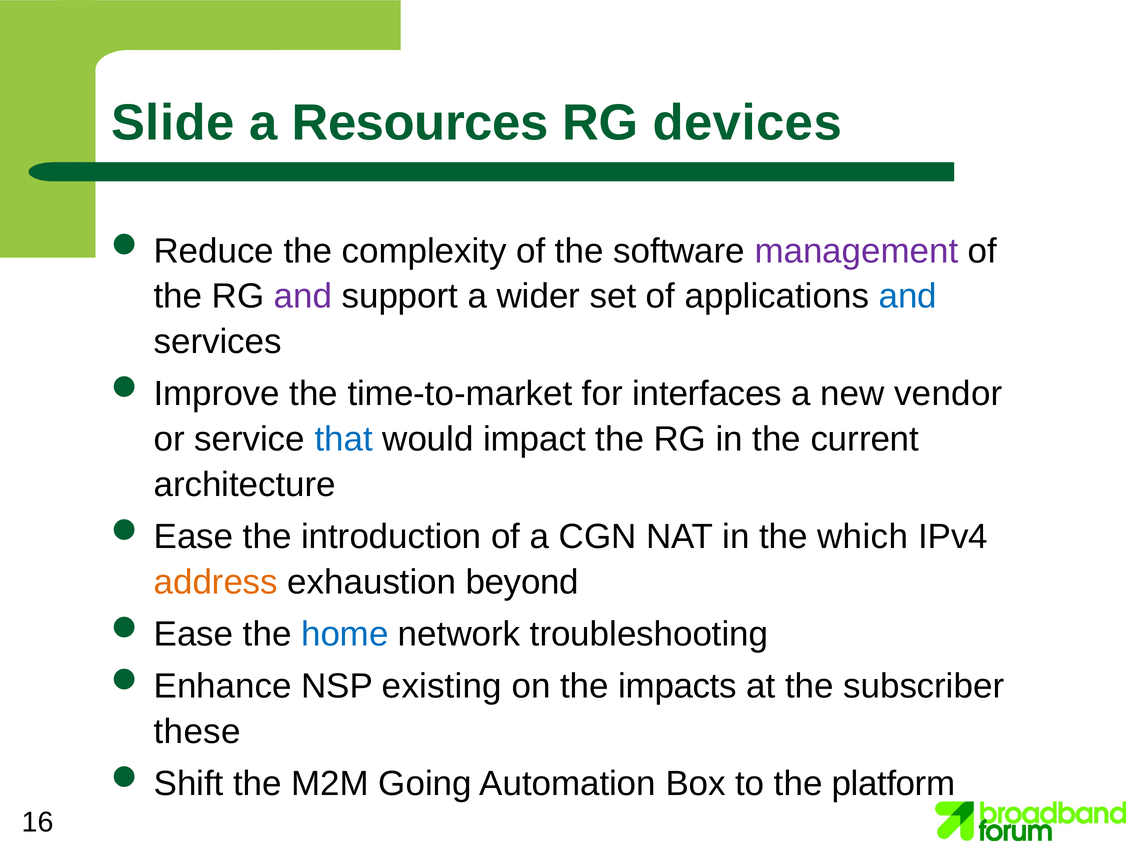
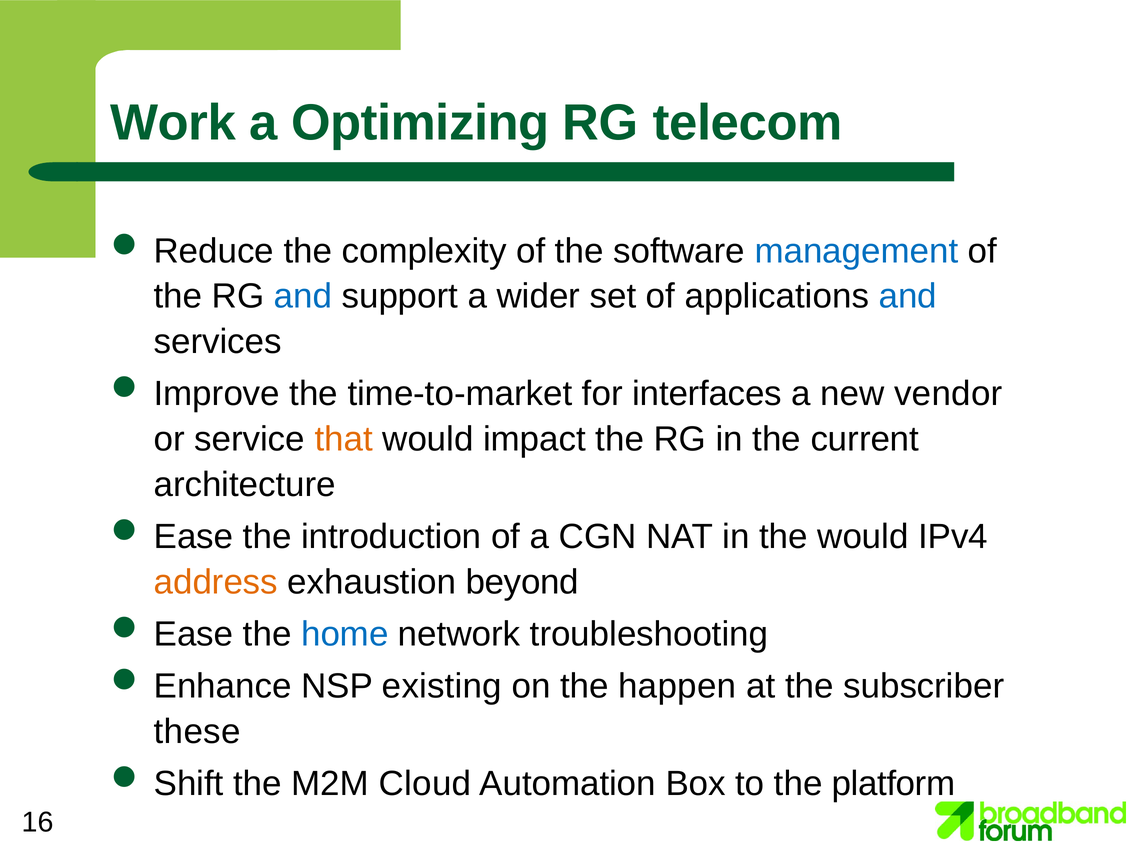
Slide: Slide -> Work (173, 123)
Resources: Resources -> Optimizing (420, 123)
devices: devices -> telecom (748, 123)
management colour: purple -> blue (856, 251)
and colour: purple -> blue (303, 296)
that colour: blue -> orange (344, 439)
the which: which -> would (863, 537)
impacts: impacts -> happen (677, 686)
Going: Going -> Cloud (425, 784)
